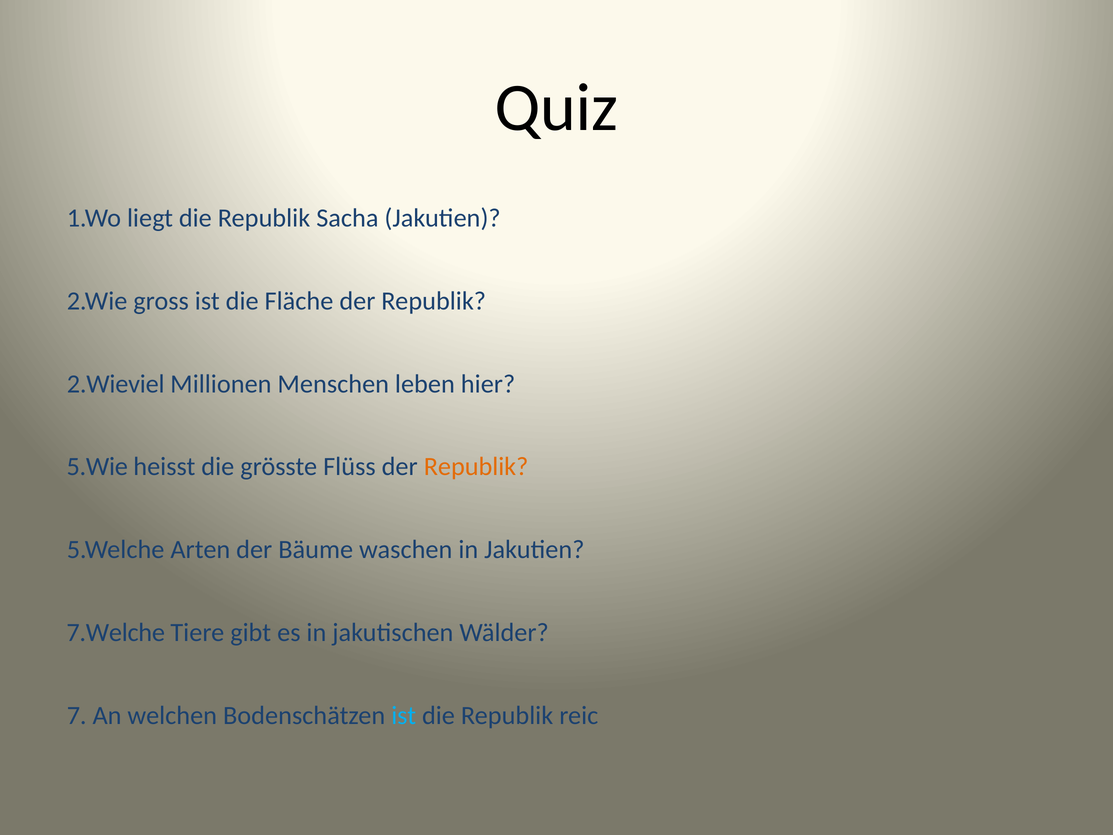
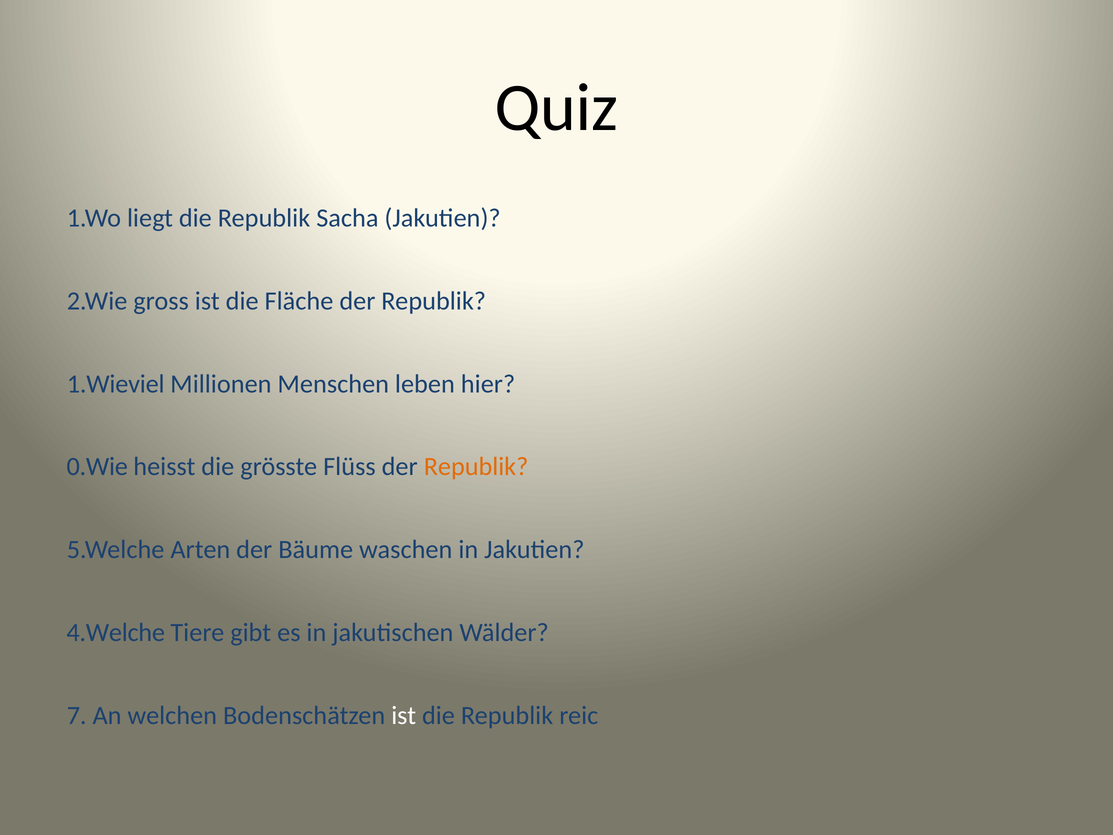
2.Wieviel: 2.Wieviel -> 1.Wieviel (116, 384)
5.Wie: 5.Wie -> 0.Wie (97, 467)
7.Welche: 7.Welche -> 4.Welche (116, 632)
ist colour: light blue -> white (404, 715)
